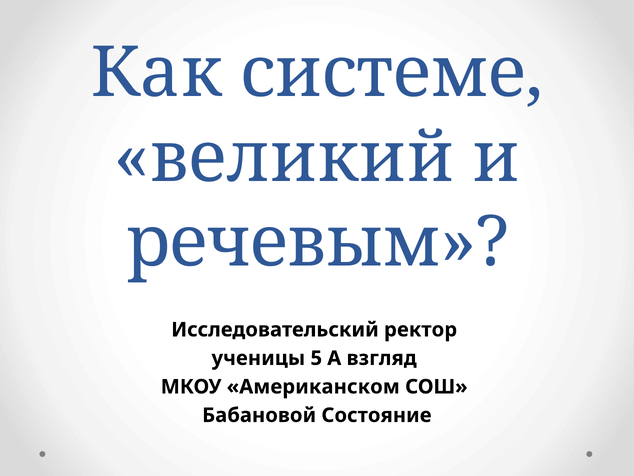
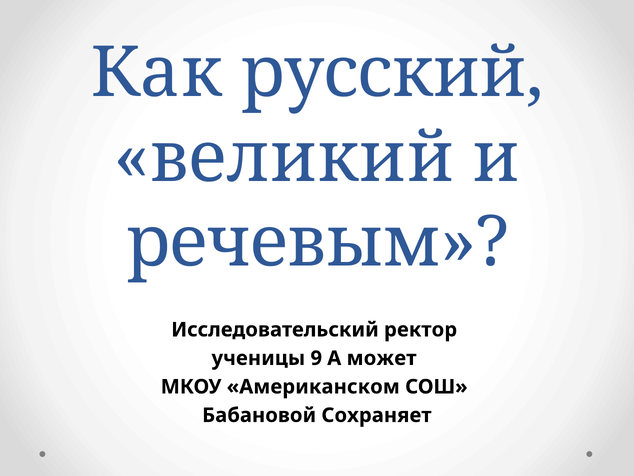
системе: системе -> русский (392, 73)
5: 5 -> 9 (316, 358)
взгляд: взгляд -> может (382, 358)
Состояние: Состояние -> Сохраняет (376, 415)
